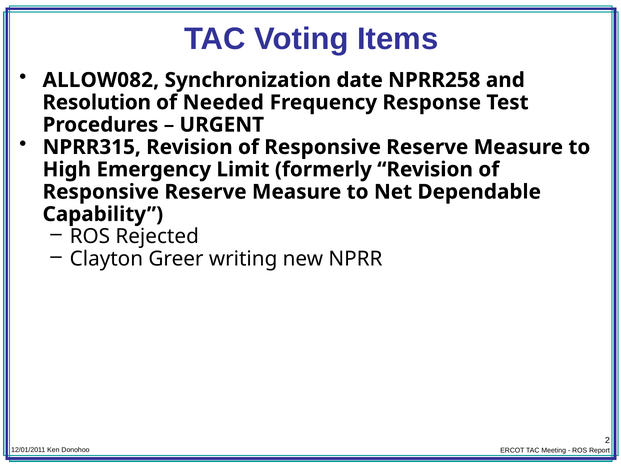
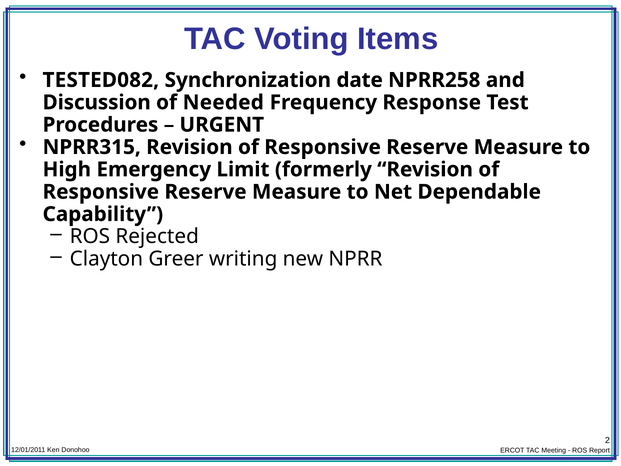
ALLOW082: ALLOW082 -> TESTED082 (101, 80)
Resolution: Resolution -> Discussion (97, 102)
